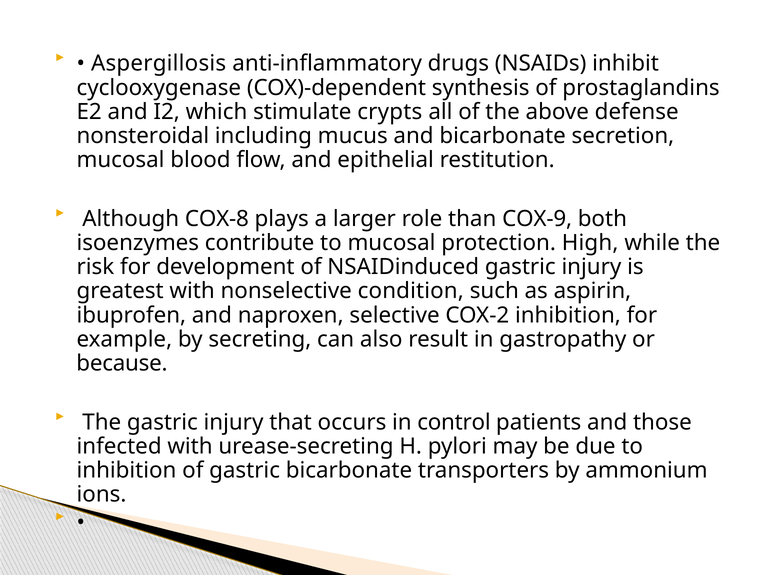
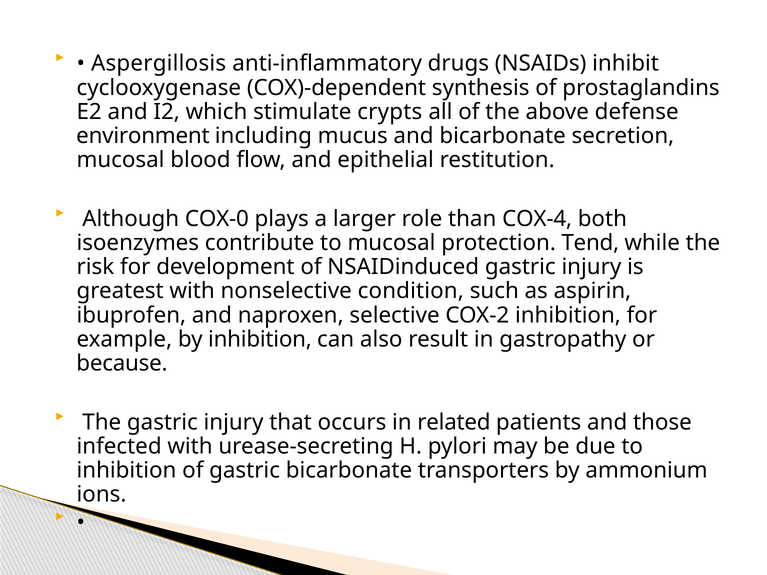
nonsteroidal: nonsteroidal -> environment (143, 136)
COX-8: COX-8 -> COX-0 (217, 219)
COX-9: COX-9 -> COX-4 (537, 219)
High: High -> Tend (590, 243)
by secreting: secreting -> inhibition (260, 340)
control: control -> related (454, 422)
